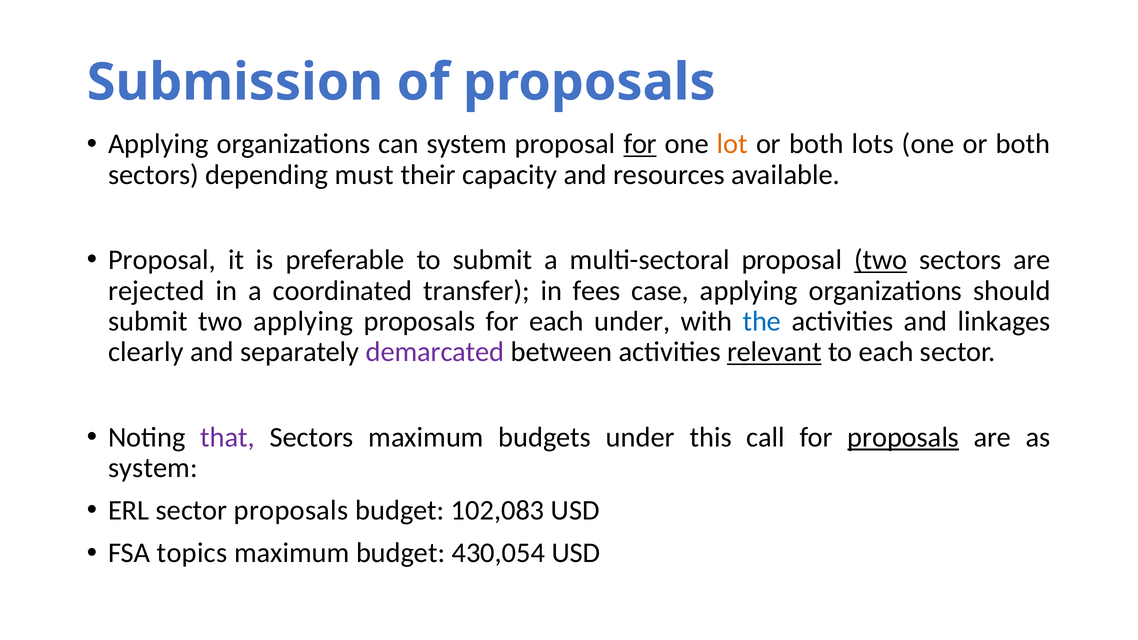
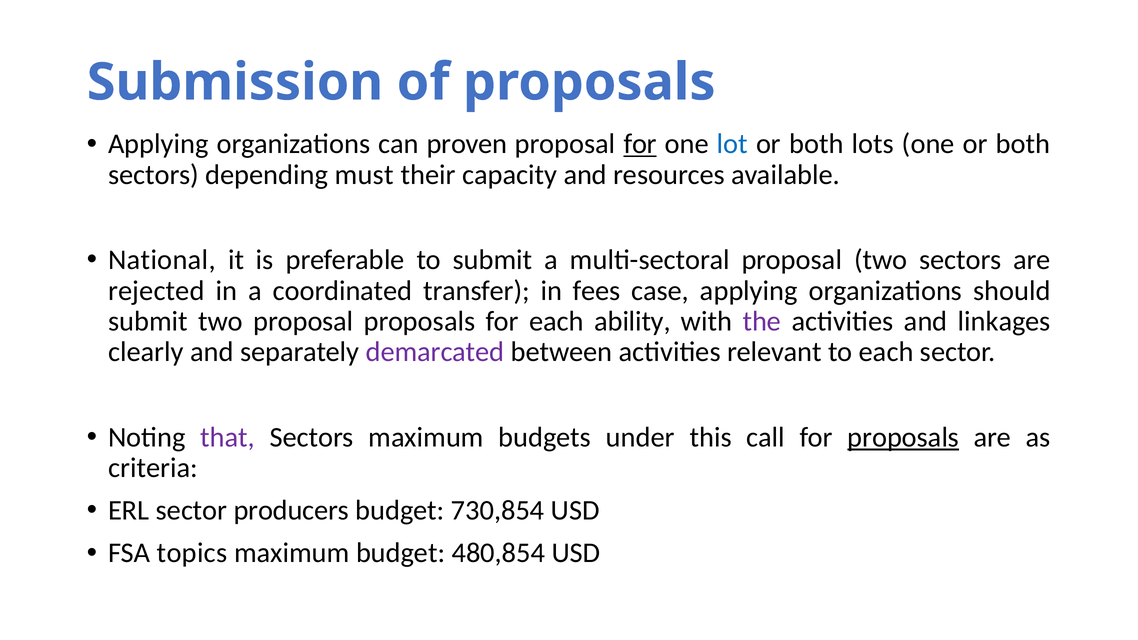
can system: system -> proven (467, 144)
lot colour: orange -> blue (732, 144)
Proposal: Proposal -> National (162, 260)
two underline: present -> none (881, 260)
two applying: applying -> proposal (303, 321)
each under: under -> ability (633, 321)
the colour: blue -> purple (762, 321)
relevant underline: present -> none (774, 352)
system: system -> criteria (153, 468)
sector proposals: proposals -> producers (291, 511)
102,083: 102,083 -> 730,854 (498, 511)
430,054: 430,054 -> 480,854 (498, 553)
